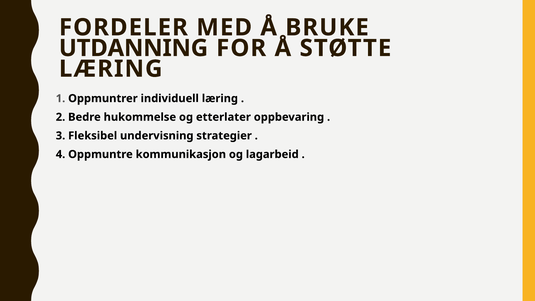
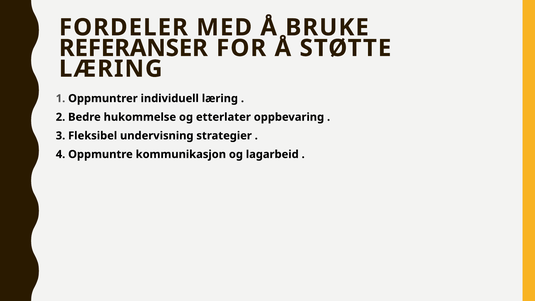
UTDANNING: UTDANNING -> REFERANSER (133, 48)
